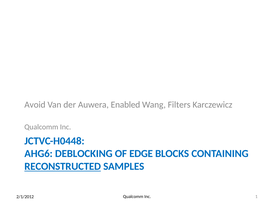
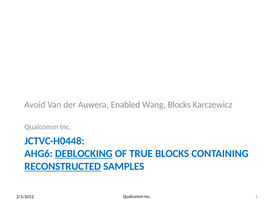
Wang Filters: Filters -> Blocks (179, 104)
DEBLOCKING underline: none -> present (84, 153)
EDGE: EDGE -> TRUE (141, 153)
